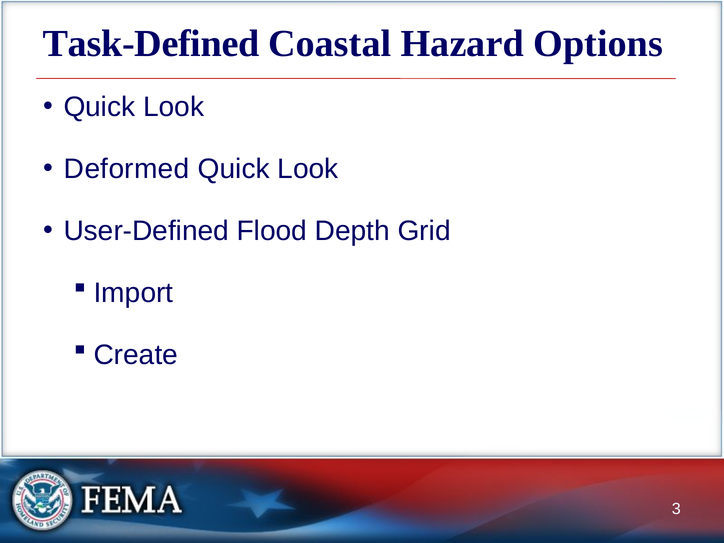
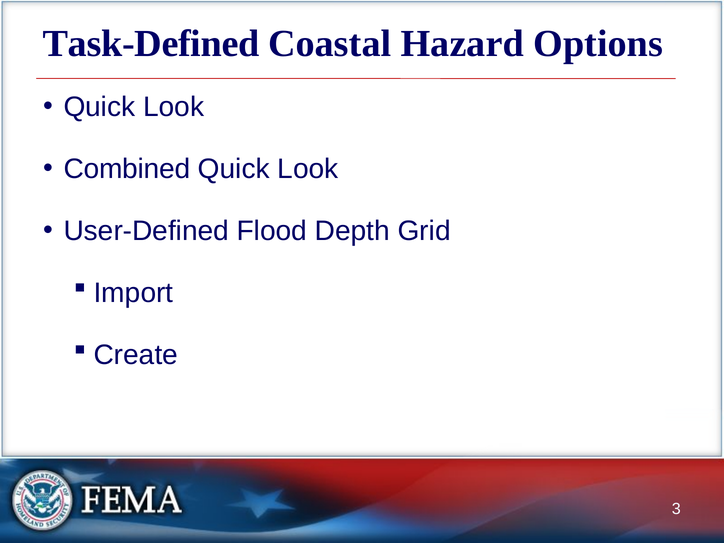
Deformed: Deformed -> Combined (127, 169)
